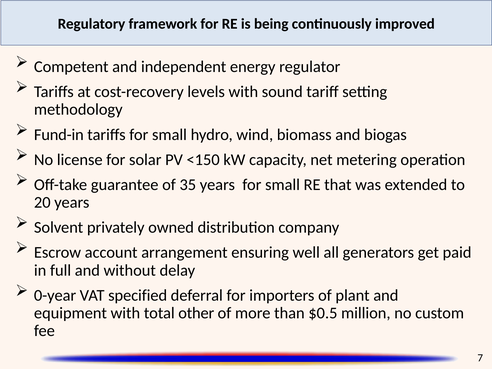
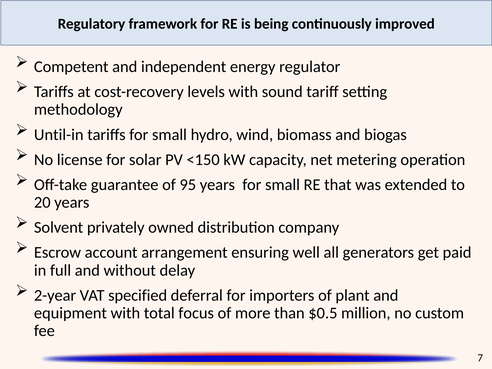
Fund-in: Fund-in -> Until-in (59, 135)
35: 35 -> 95 (188, 185)
0-year: 0-year -> 2-year (55, 295)
other: other -> focus (196, 313)
